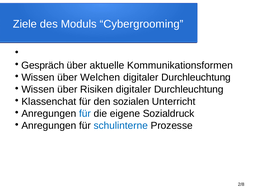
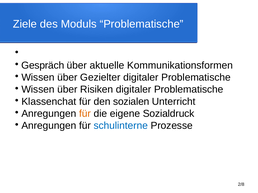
Moduls Cybergrooming: Cybergrooming -> Problematische (142, 24)
Welchen: Welchen -> Gezielter (100, 78)
Durchleuchtung: Durchleuchtung -> Problematische (196, 78)
Risiken digitaler Durchleuchtung: Durchleuchtung -> Problematische (189, 90)
für colour: blue -> orange (85, 114)
